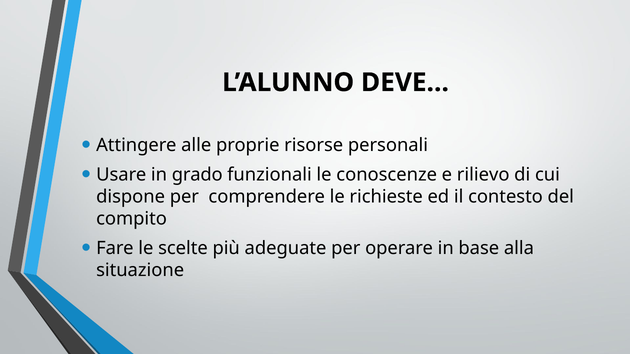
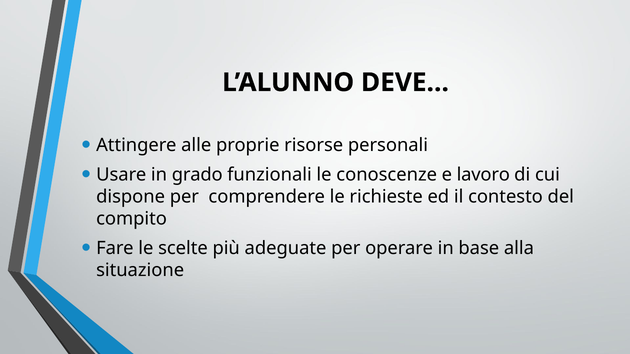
rilievo: rilievo -> lavoro (483, 175)
